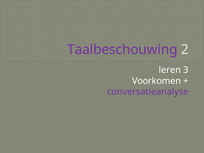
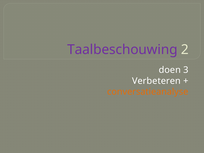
leren: leren -> doen (170, 70)
Voorkomen: Voorkomen -> Verbeteren (156, 81)
conversatieanalyse colour: purple -> orange (148, 92)
